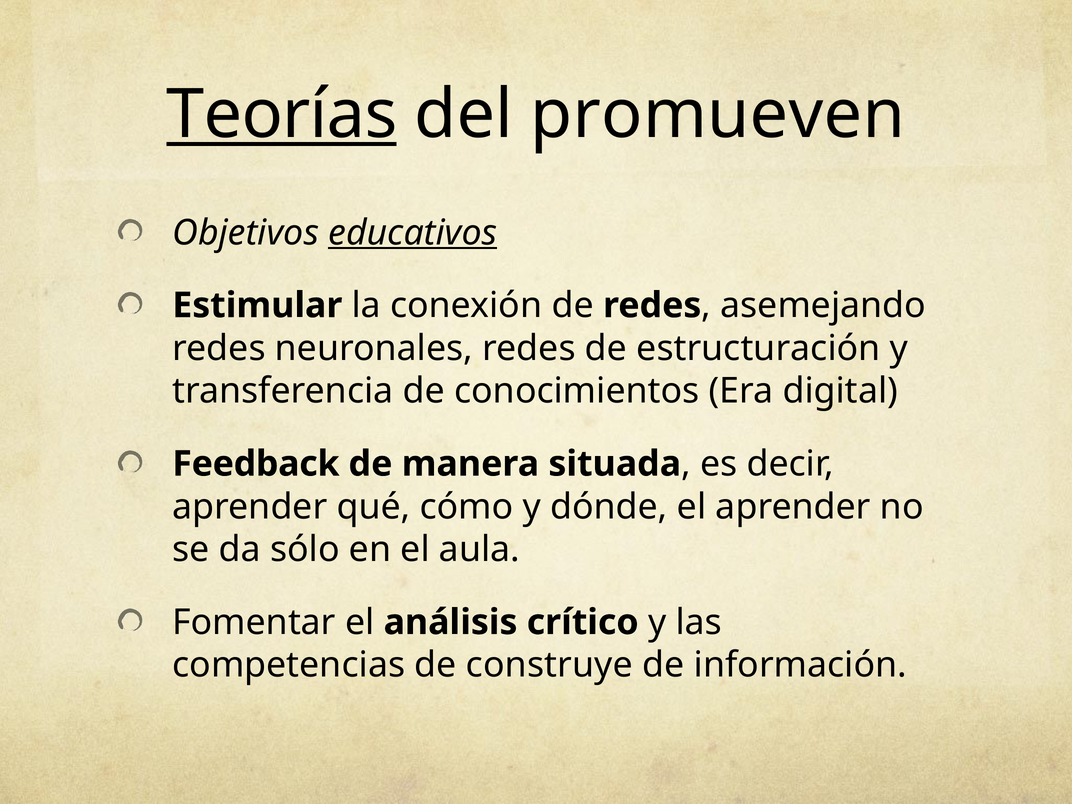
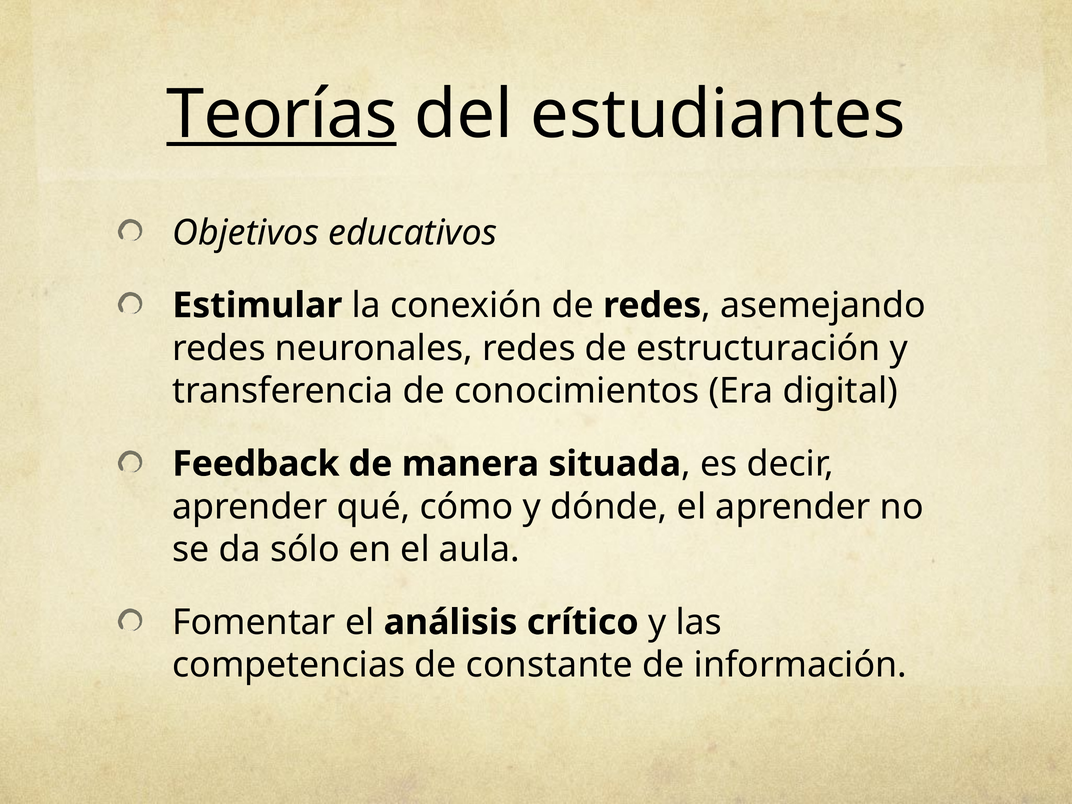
promueven: promueven -> estudiantes (718, 115)
educativos underline: present -> none (413, 233)
construye: construye -> constante (549, 665)
